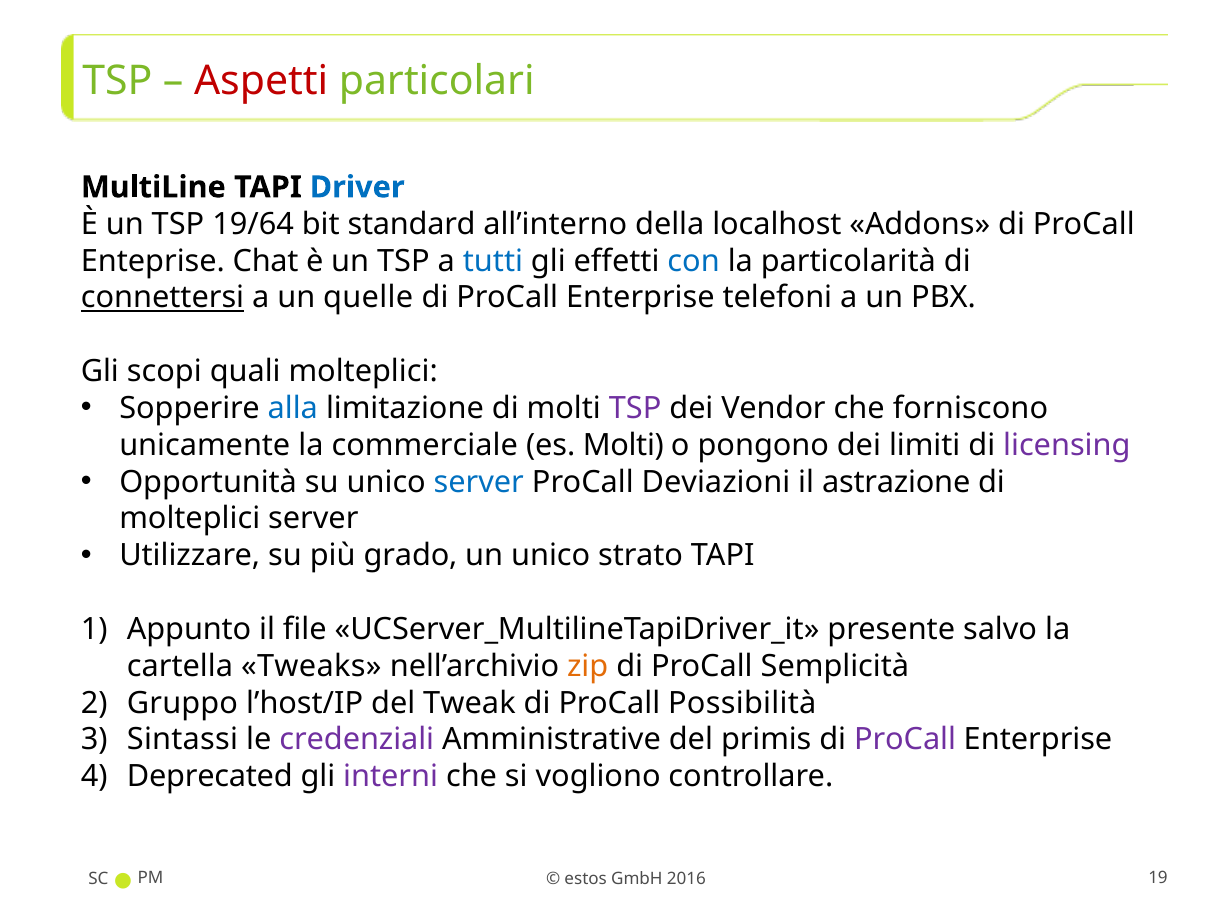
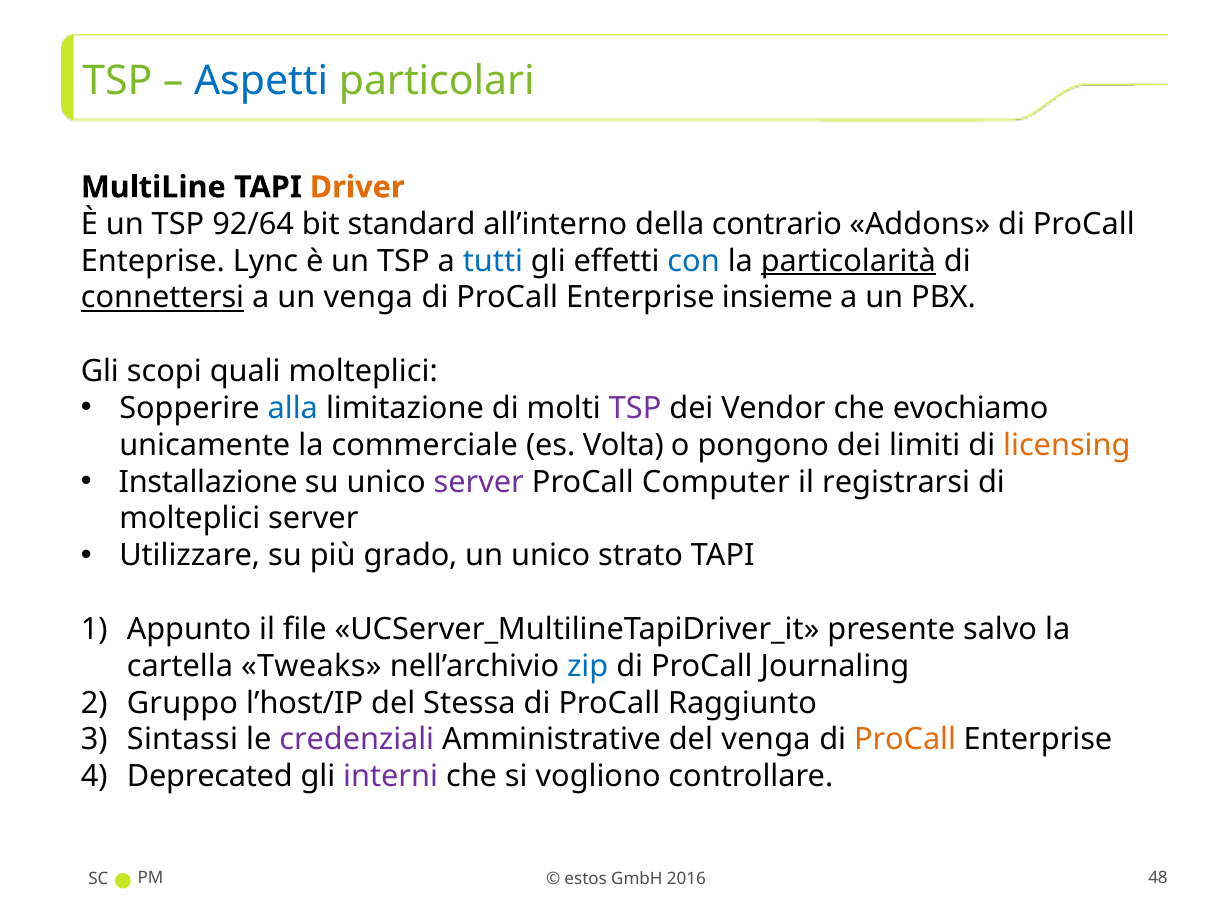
Aspetti colour: red -> blue (261, 81)
Driver colour: blue -> orange (357, 187)
19/64: 19/64 -> 92/64 (253, 224)
localhost: localhost -> contrario (777, 224)
Chat: Chat -> Lync (265, 261)
particolarità underline: none -> present (848, 261)
un quelle: quelle -> venga (368, 298)
telefoni: telefoni -> insieme (778, 298)
forniscono: forniscono -> evochiamo (971, 409)
es Molti: Molti -> Volta (623, 446)
licensing colour: purple -> orange (1067, 446)
Opportunità: Opportunità -> Installazione (208, 482)
server colour: blue -> purple (479, 482)
Deviazioni: Deviazioni -> Computer (716, 482)
astrazione: astrazione -> registrarsi (896, 482)
zip colour: orange -> blue (588, 667)
Semplicità: Semplicità -> Journaling (835, 667)
Tweak: Tweak -> Stessa (469, 704)
Possibilità: Possibilità -> Raggiunto (742, 704)
del primis: primis -> venga (766, 740)
ProCall colour: purple -> orange (905, 740)
19: 19 -> 48 (1158, 878)
